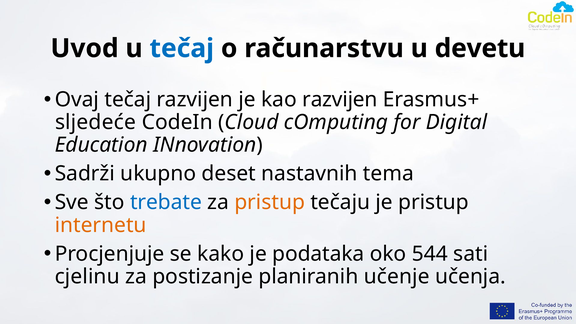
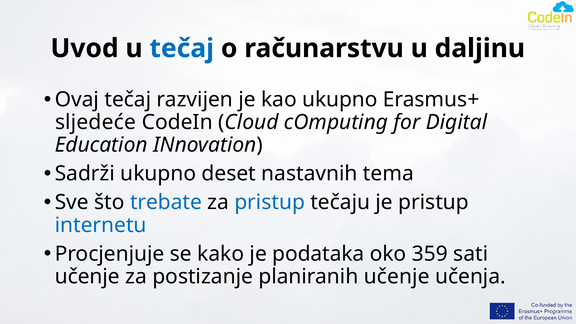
devetu: devetu -> daljinu (480, 48)
kao razvijen: razvijen -> ukupno (340, 100)
pristup colour: orange -> blue (270, 202)
internetu colour: orange -> blue (101, 225)
544: 544 -> 359 (430, 254)
cjelinu: cjelinu -> učenje (87, 276)
